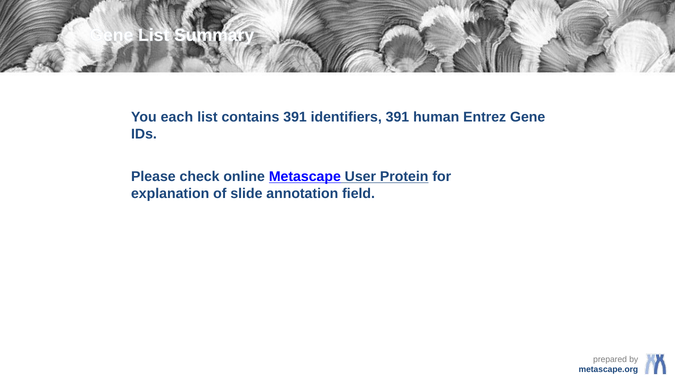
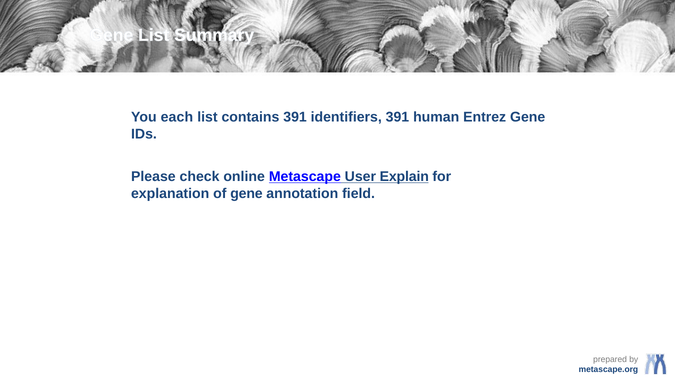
Protein: Protein -> Explain (404, 176)
of slide: slide -> gene (246, 193)
